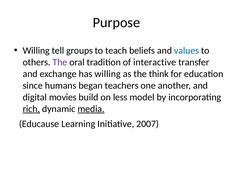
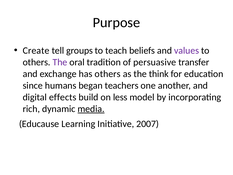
Willing: Willing -> Create (36, 50)
values colour: blue -> purple (187, 50)
interactive: interactive -> persuasive (155, 62)
has willing: willing -> others (108, 74)
movies: movies -> effects (63, 97)
rich underline: present -> none (31, 109)
